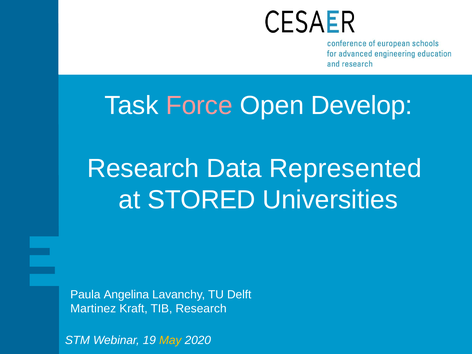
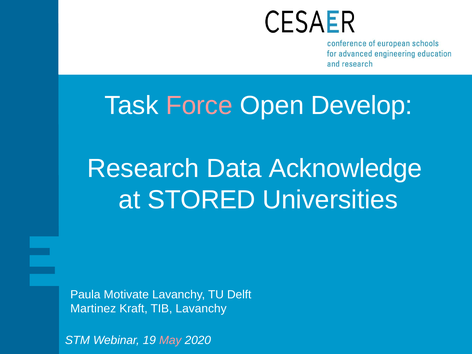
Represented: Represented -> Acknowledge (346, 168)
Angelina: Angelina -> Motivate (126, 295)
TIB Research: Research -> Lavanchy (201, 309)
May colour: yellow -> pink (170, 340)
